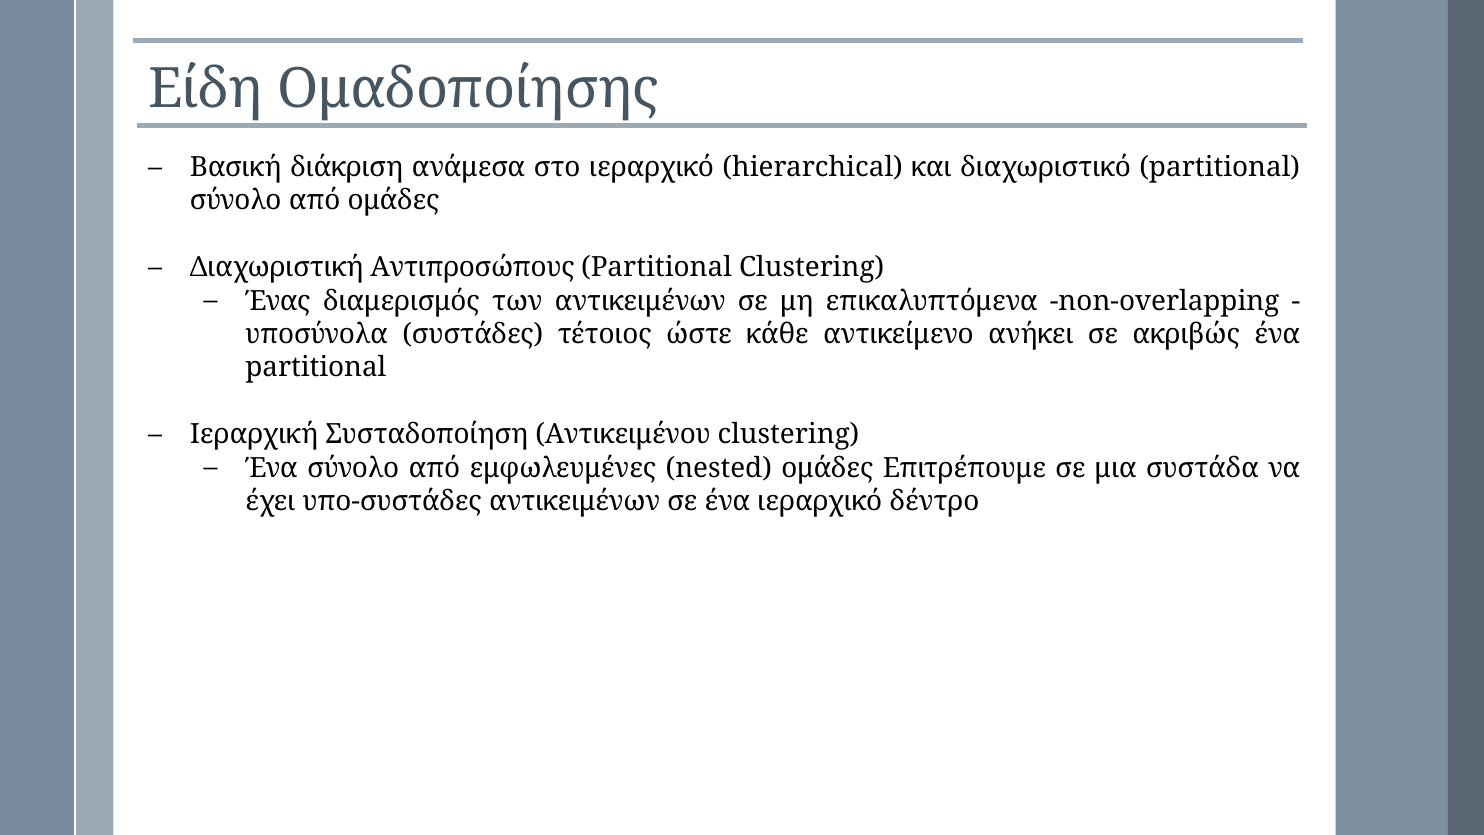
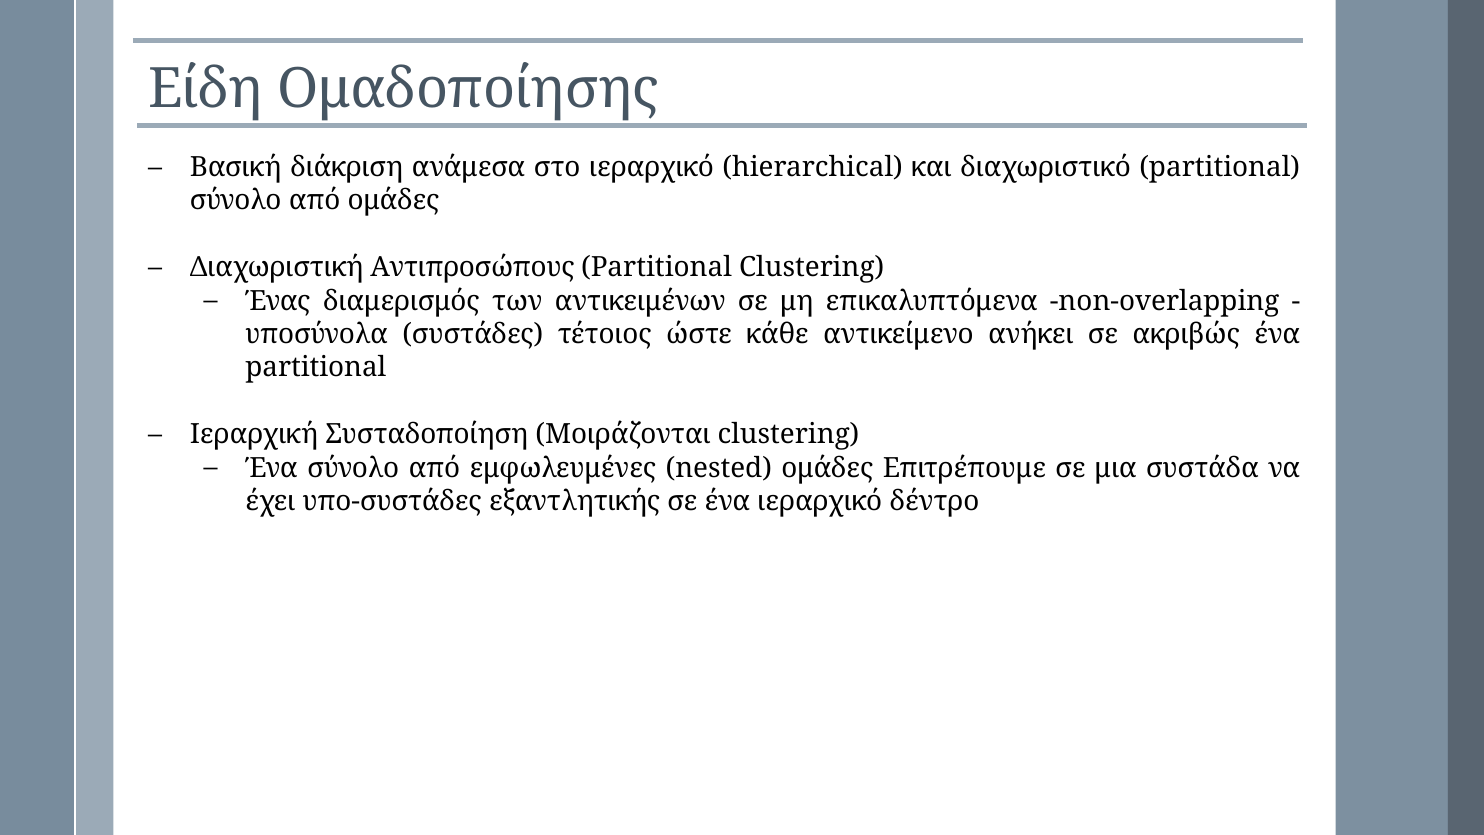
Αντικειμένου: Αντικειμένου -> Μοιράζονται (623, 435)
υπο-συστάδες αντικειμένων: αντικειμένων -> εξαντλητικής (575, 501)
